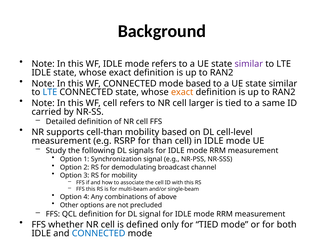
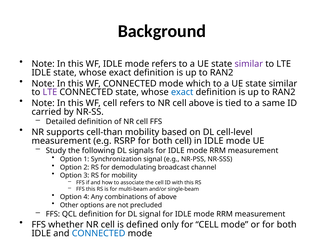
mode based: based -> which (198, 84)
LTE colour: blue -> purple (50, 92)
exact colour: orange -> blue (182, 92)
cell larger: larger -> above (201, 103)
RSRP for than: than -> both (162, 141)
for TIED: TIED -> CELL (207, 225)
